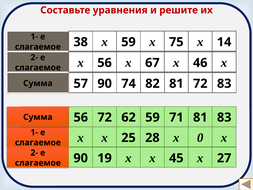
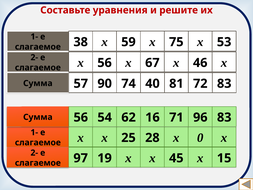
14: 14 -> 53 (224, 42)
82: 82 -> 40 (152, 83)
56 72: 72 -> 54 (105, 117)
62 59: 59 -> 16 (152, 117)
71 81: 81 -> 96 (200, 117)
слагаемое 90: 90 -> 97 (81, 158)
27: 27 -> 15 (224, 158)
